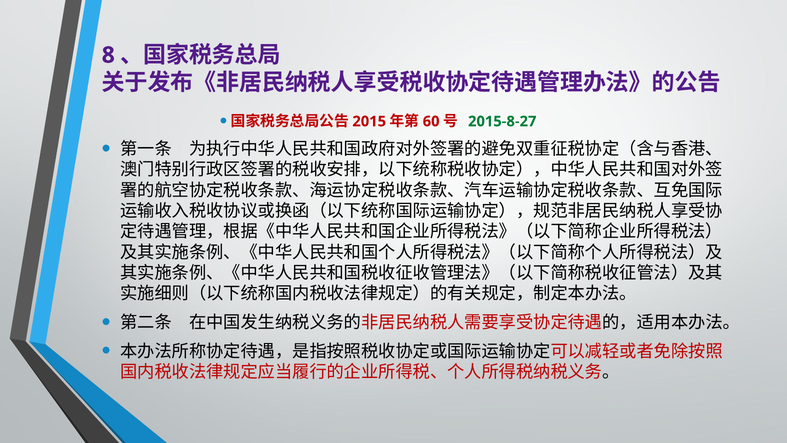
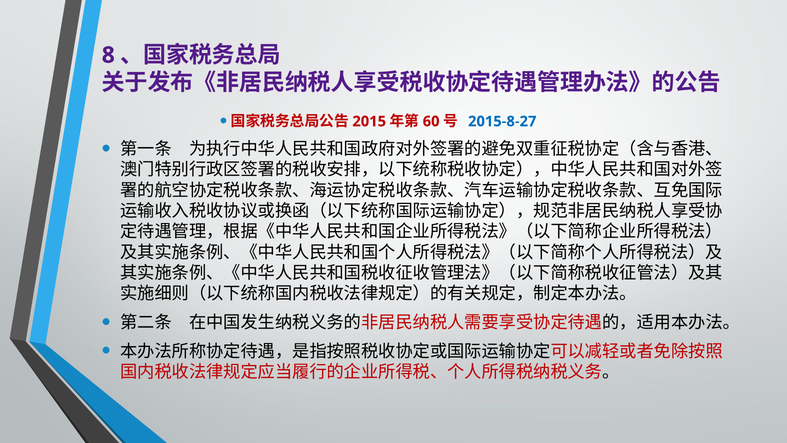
2015-8-27 colour: green -> blue (502, 121)
